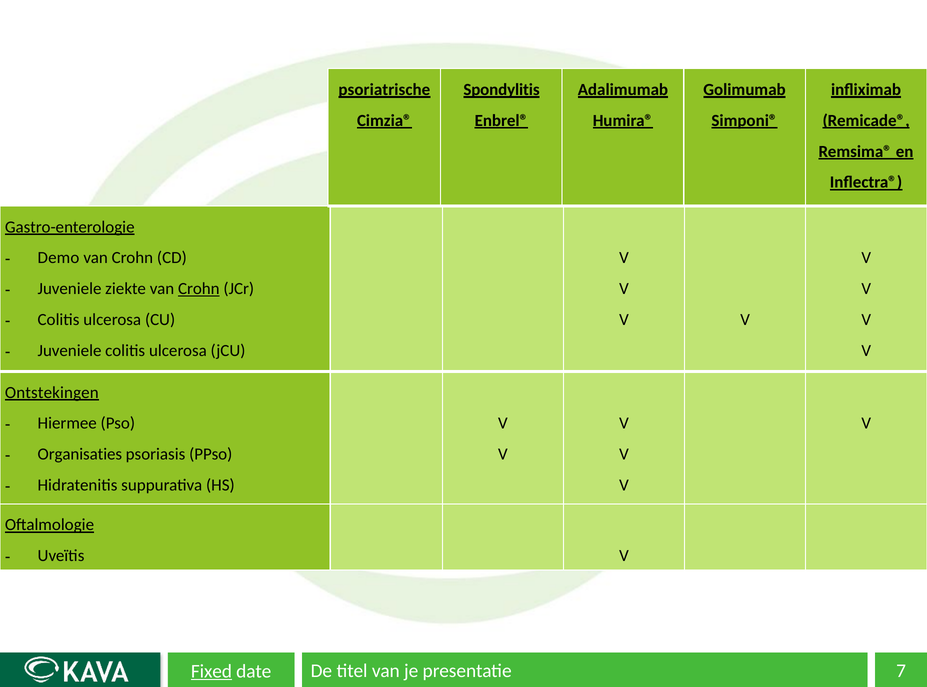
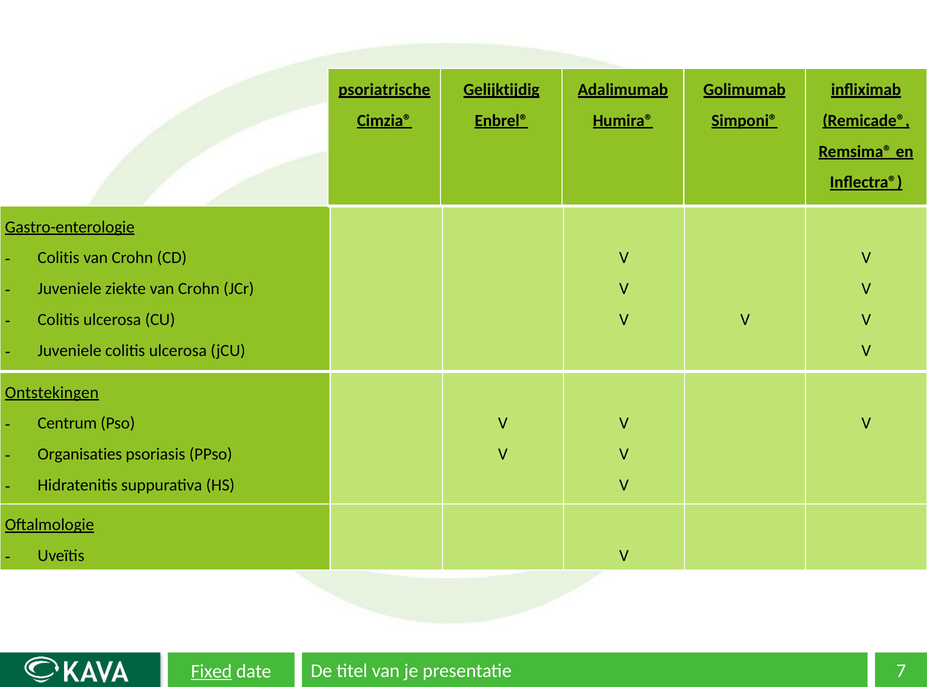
Spondylitis: Spondylitis -> Gelijktijdig (501, 89)
Demo: Demo -> Colitis (59, 258)
Crohn underline: present -> none (199, 289)
Hiermee: Hiermee -> Centrum (67, 423)
